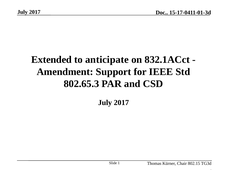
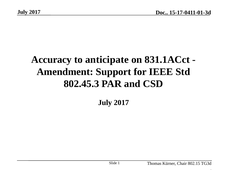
Extended: Extended -> Accuracy (52, 60)
832.1ACct: 832.1ACct -> 831.1ACct (167, 60)
802.65.3: 802.65.3 -> 802.45.3 (81, 84)
